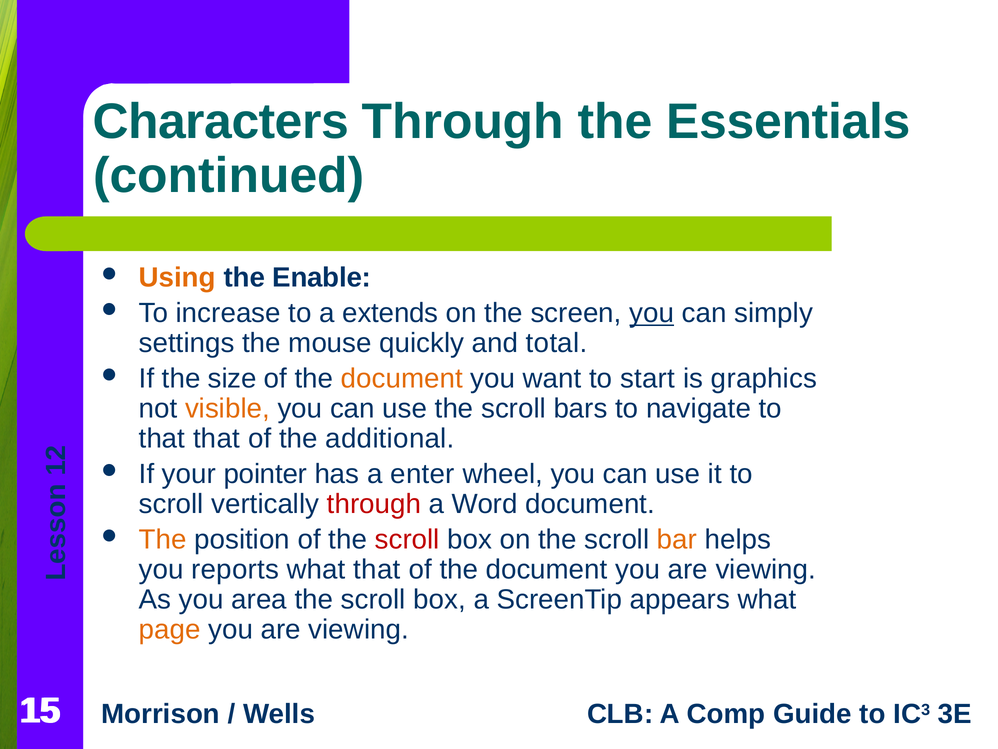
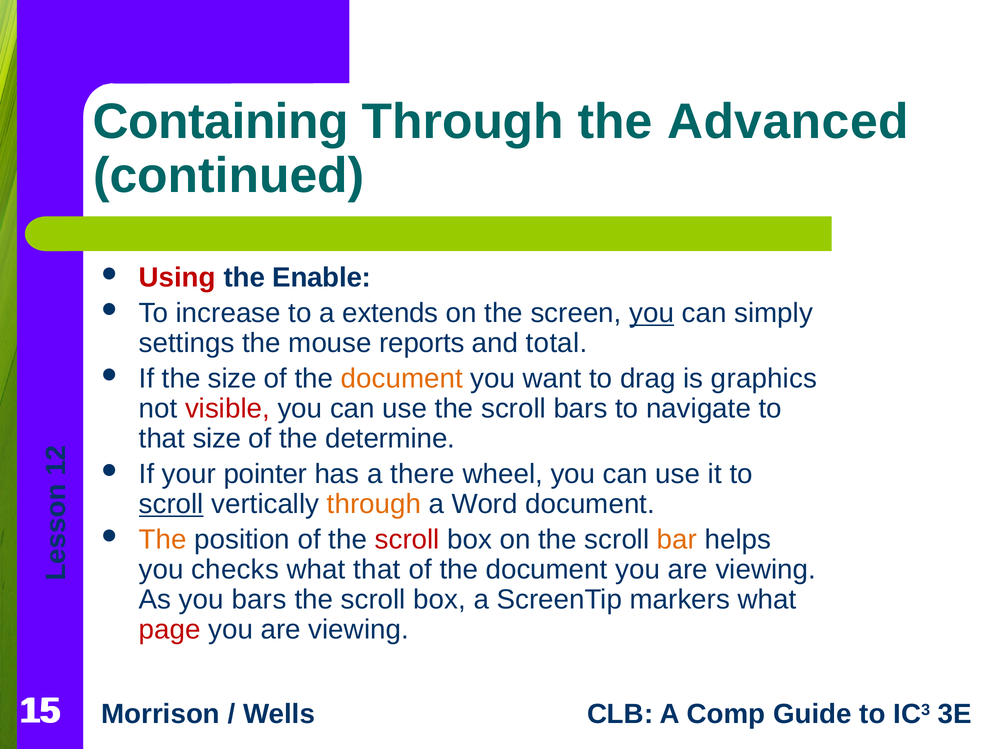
Characters: Characters -> Containing (221, 122)
Essentials: Essentials -> Advanced (788, 122)
Using colour: orange -> red (177, 278)
quickly: quickly -> reports (422, 343)
start: start -> drag (648, 379)
visible colour: orange -> red (227, 408)
that that: that -> size (217, 438)
additional: additional -> determine (390, 438)
enter: enter -> there (422, 474)
scroll underline: none -> present (171, 504)
through colour: red -> orange (374, 504)
reports: reports -> checks (235, 569)
you area: area -> bars (259, 599)
appears: appears -> markers (680, 599)
page colour: orange -> red (170, 629)
